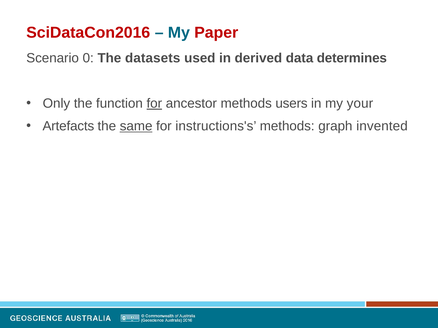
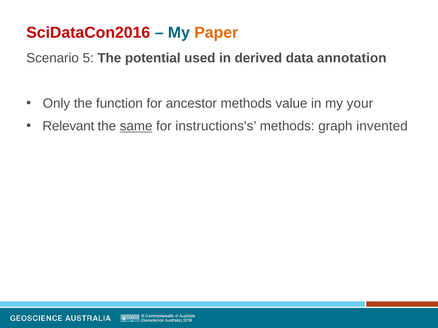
Paper colour: red -> orange (216, 33)
0: 0 -> 5 (88, 58)
datasets: datasets -> potential (153, 58)
determines: determines -> annotation (352, 58)
for underline: present -> none (154, 104)
users: users -> value (291, 104)
Artefacts: Artefacts -> Relevant (68, 126)
